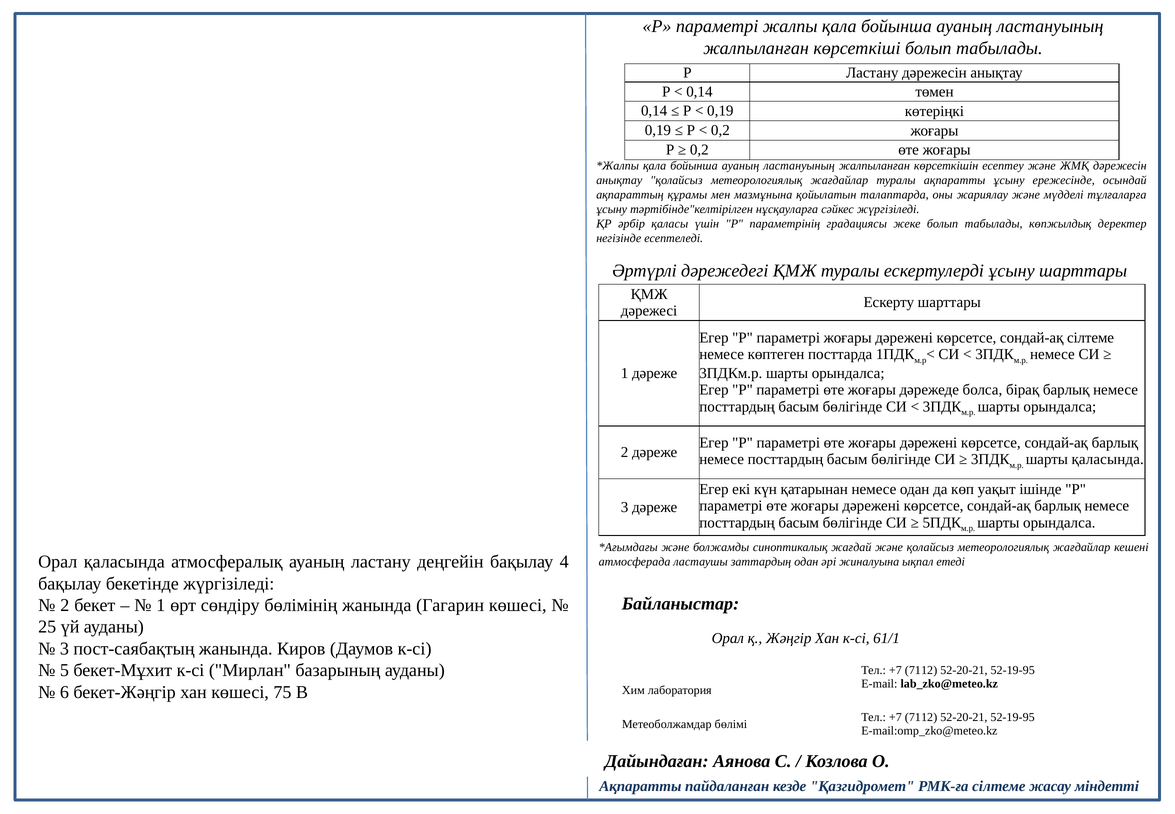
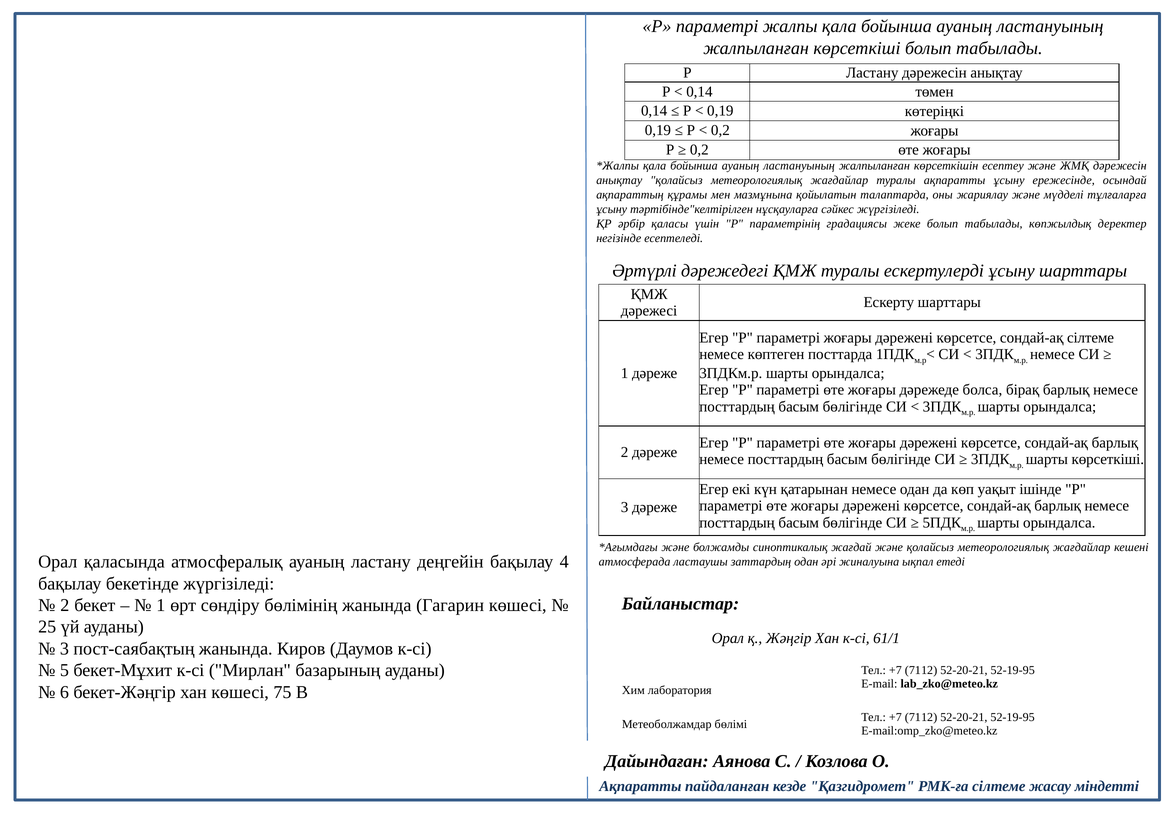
шарты қаласында: қаласында -> көрсеткіші (1108, 459)
